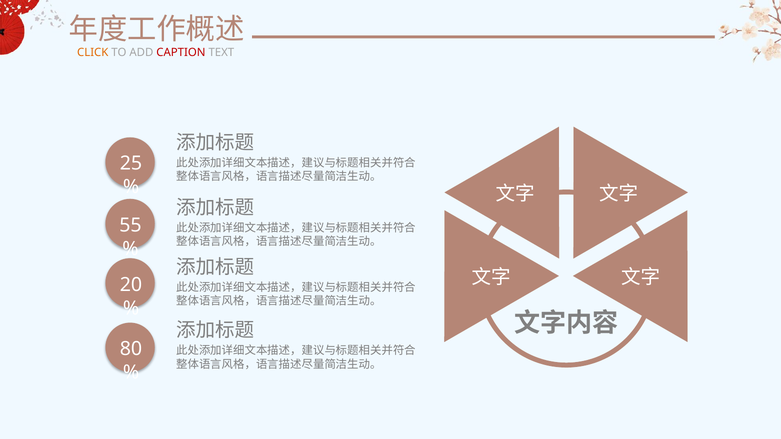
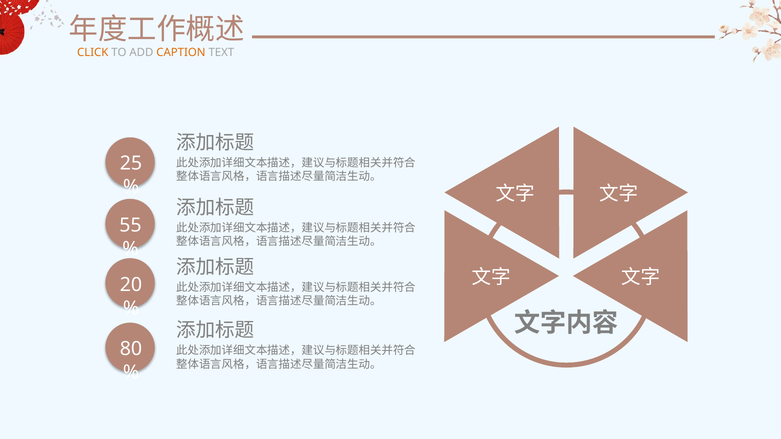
CAPTION colour: red -> orange (181, 53)
